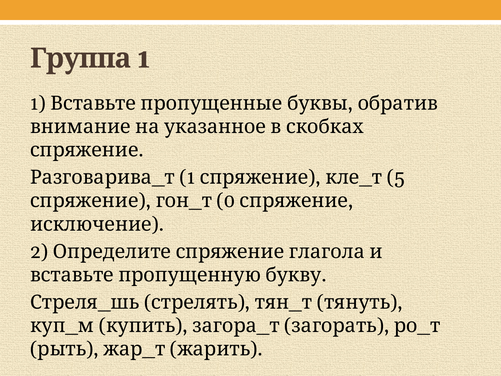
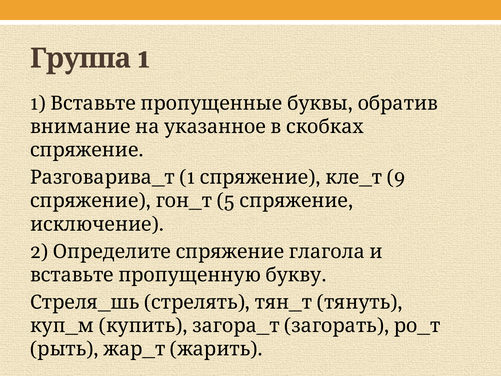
5: 5 -> 9 (396, 177)
0: 0 -> 5 (226, 201)
